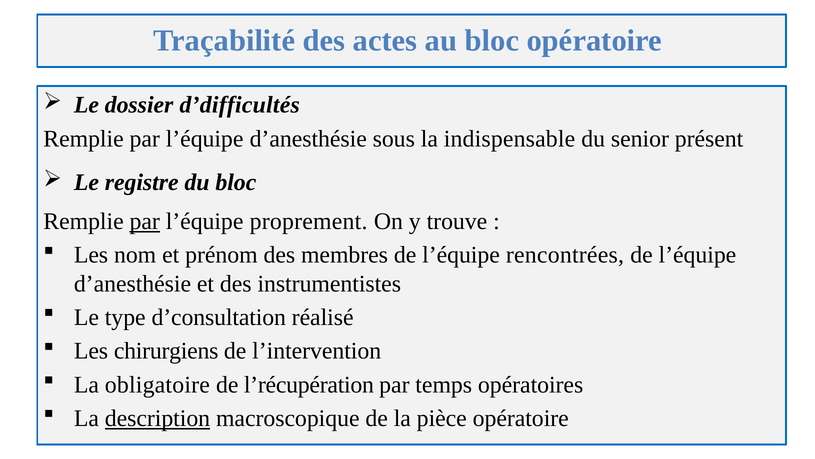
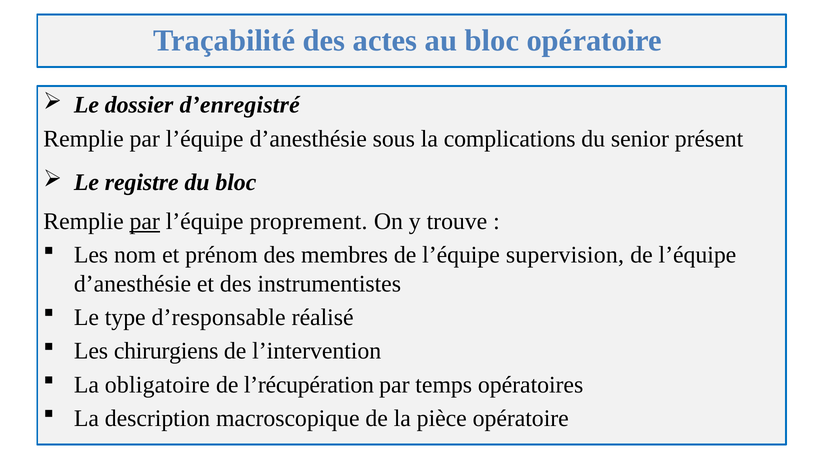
d’difficultés: d’difficultés -> d’enregistré (240, 105)
indispensable: indispensable -> complications (510, 139)
rencontrées: rencontrées -> supervision (565, 255)
d’consultation: d’consultation -> d’responsable (219, 317)
description underline: present -> none (157, 418)
